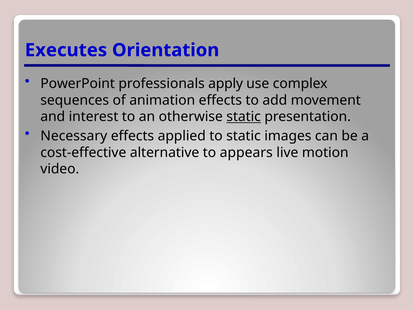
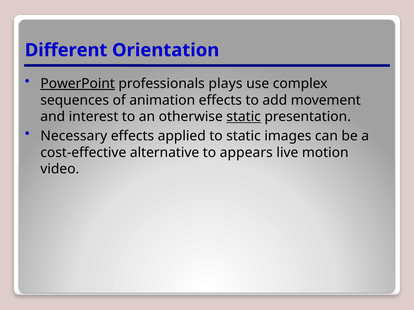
Executes: Executes -> Different (66, 50)
PowerPoint underline: none -> present (78, 84)
apply: apply -> plays (225, 84)
